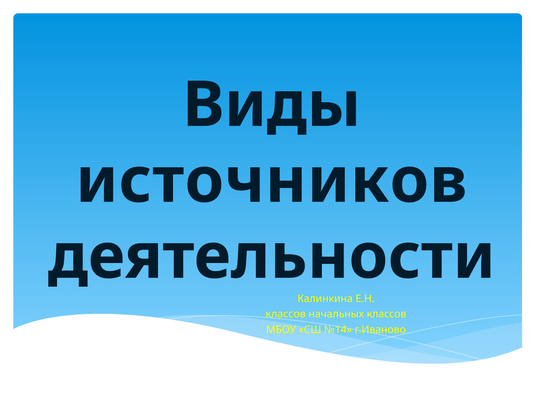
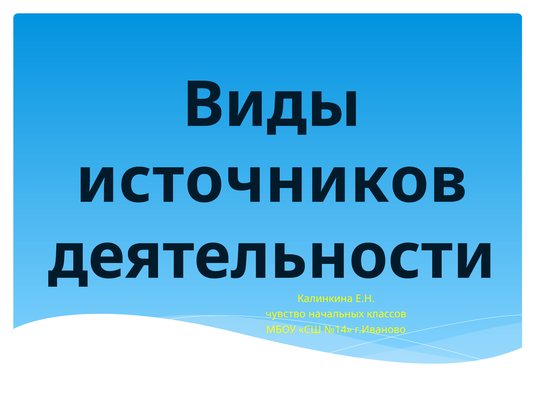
классов: классов -> чувство (286, 314)
